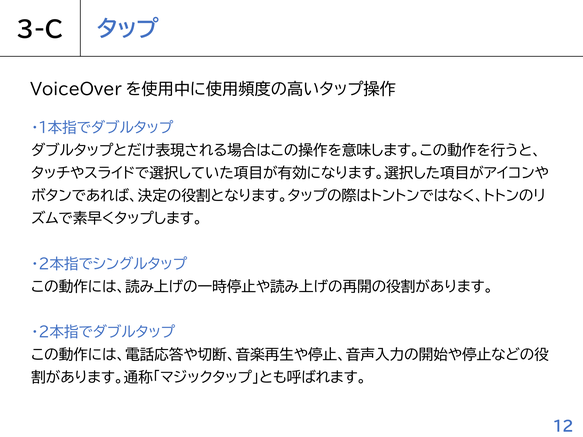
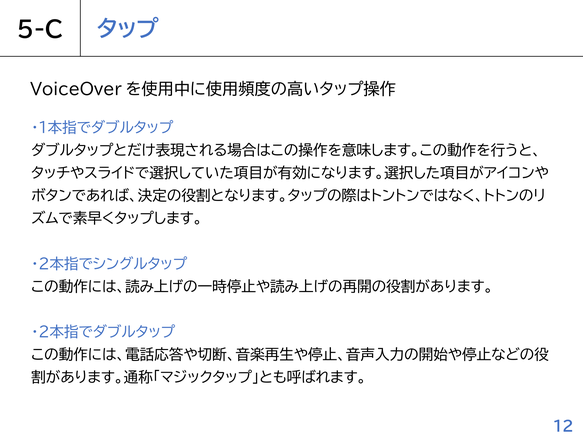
3-C: 3-C -> 5-C (40, 30)
